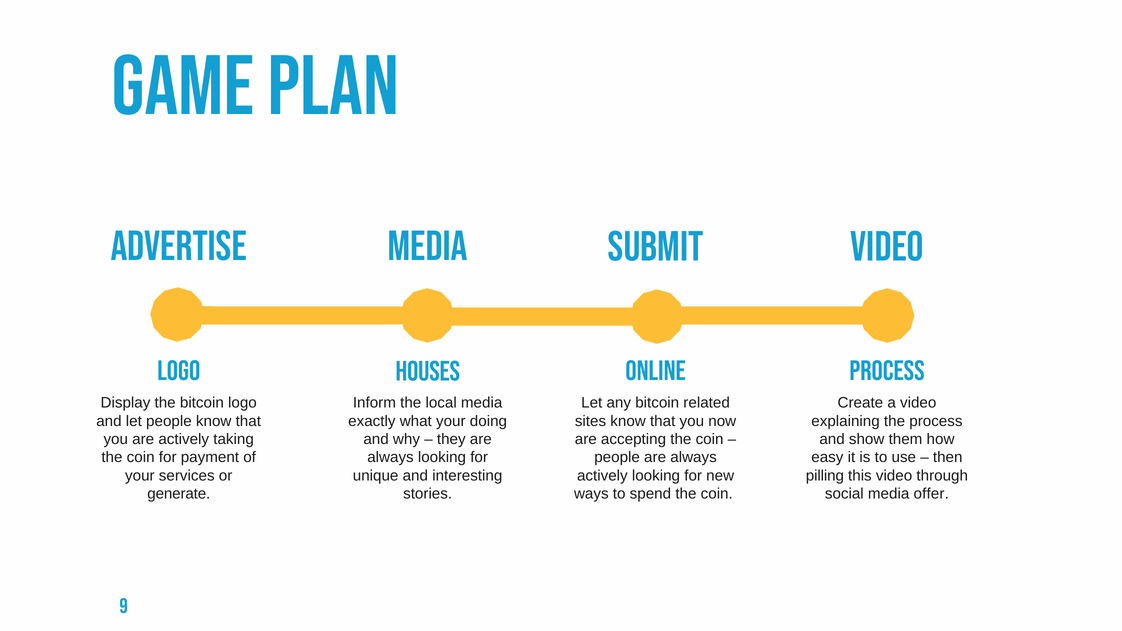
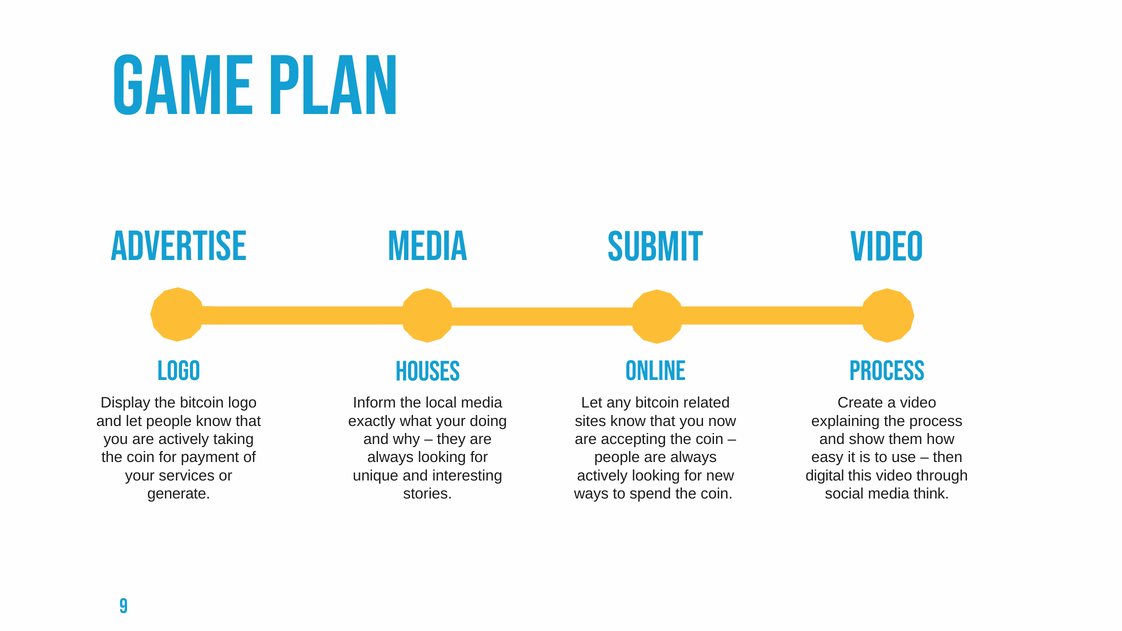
pilling: pilling -> digital (825, 476)
offer: offer -> think (931, 494)
